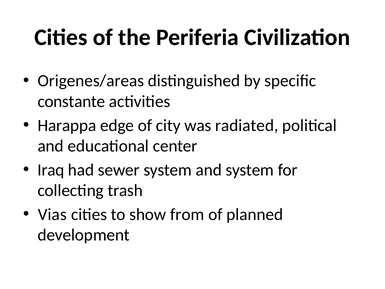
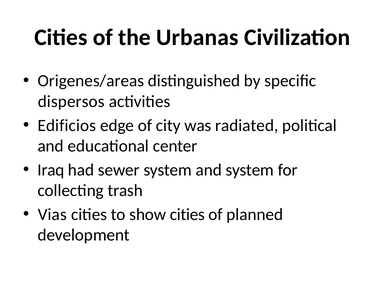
Periferia: Periferia -> Urbanas (197, 37)
constante: constante -> dispersos (71, 101)
Harappa: Harappa -> Edificios (67, 125)
show from: from -> cities (187, 214)
